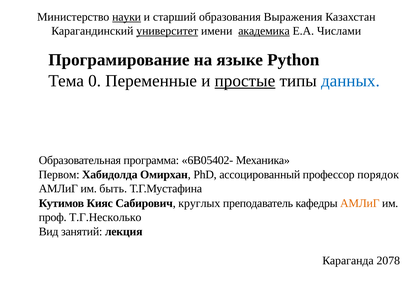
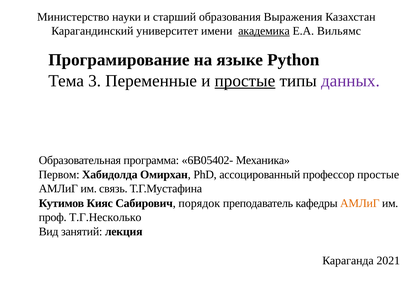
науки underline: present -> none (127, 17)
университет underline: present -> none (167, 31)
Числами: Числами -> Вильямс (339, 31)
0: 0 -> 3 (95, 81)
данных colour: blue -> purple (350, 81)
профессор порядок: порядок -> простые (378, 175)
быть: быть -> связь (113, 189)
круглых: круглых -> порядок (199, 203)
2078: 2078 -> 2021 (388, 261)
